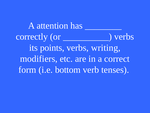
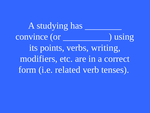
attention: attention -> studying (52, 26)
correctly: correctly -> convince (32, 37)
verbs: verbs -> using (124, 37)
bottom: bottom -> related (68, 70)
